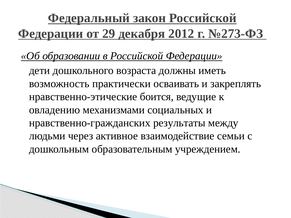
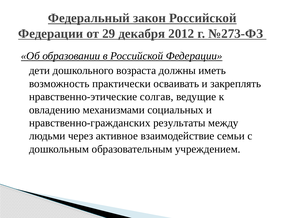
боится: боится -> солгав (157, 97)
